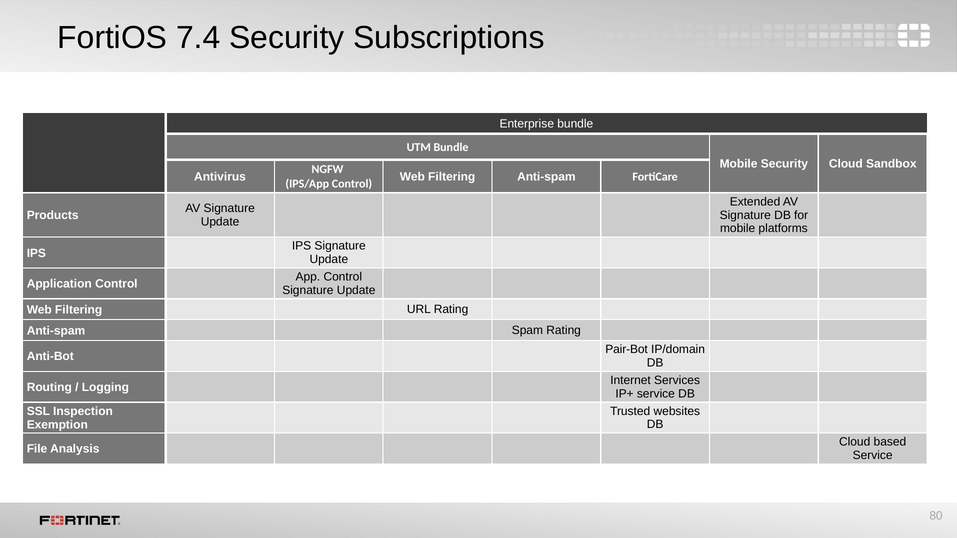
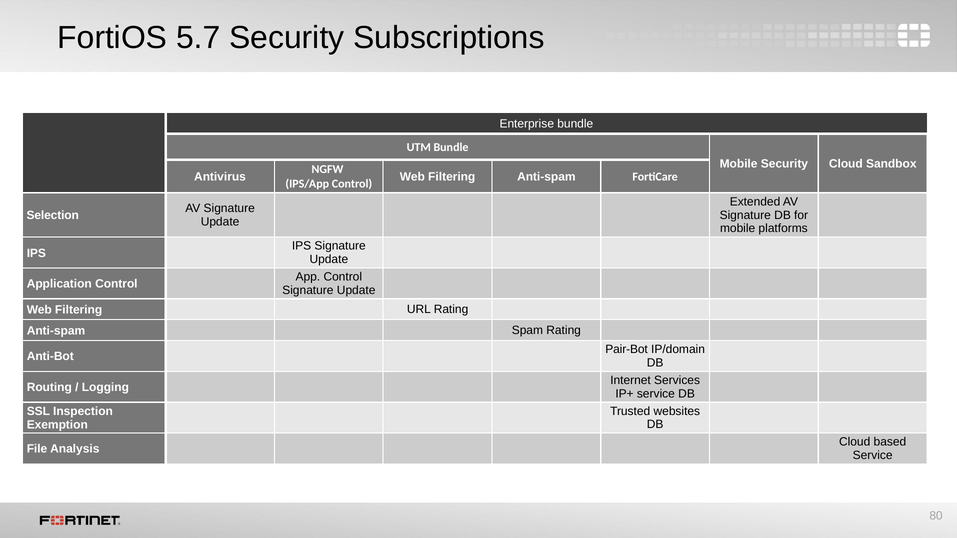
7.4: 7.4 -> 5.7 (198, 38)
Products: Products -> Selection (53, 216)
